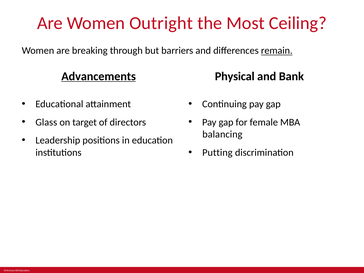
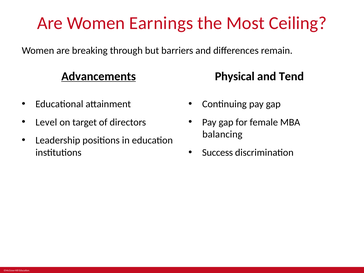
Outright: Outright -> Earnings (161, 23)
remain underline: present -> none (277, 51)
Bank: Bank -> Tend (291, 76)
Glass: Glass -> Level (46, 122)
Putting: Putting -> Success (218, 153)
